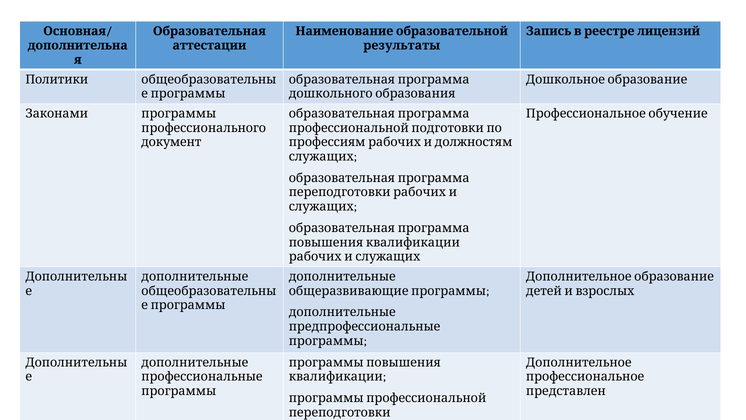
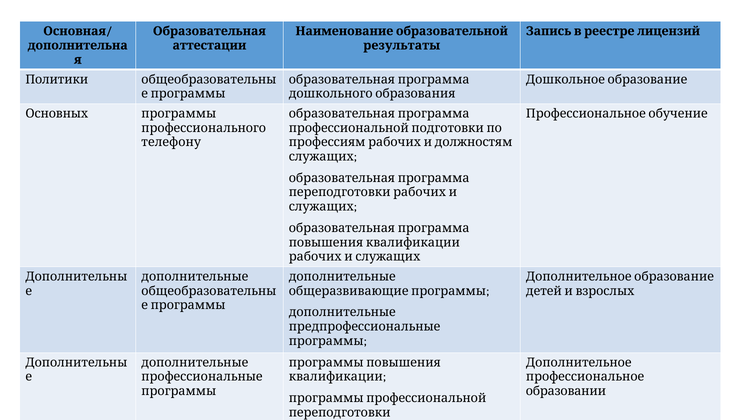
Законами: Законами -> Основных (57, 114)
документ: документ -> телефону (171, 142)
представлен: представлен -> образовании (566, 391)
